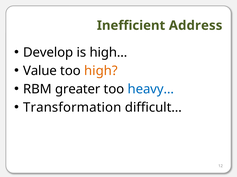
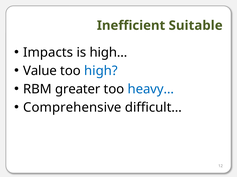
Address: Address -> Suitable (196, 26)
Develop: Develop -> Impacts (48, 53)
high colour: orange -> blue (101, 71)
Transformation: Transformation -> Comprehensive (72, 108)
